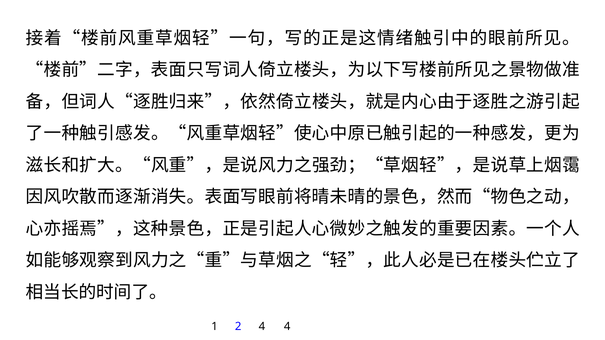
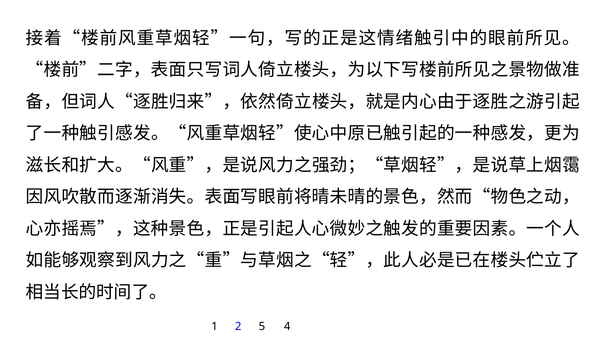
2 4: 4 -> 5 (262, 327)
